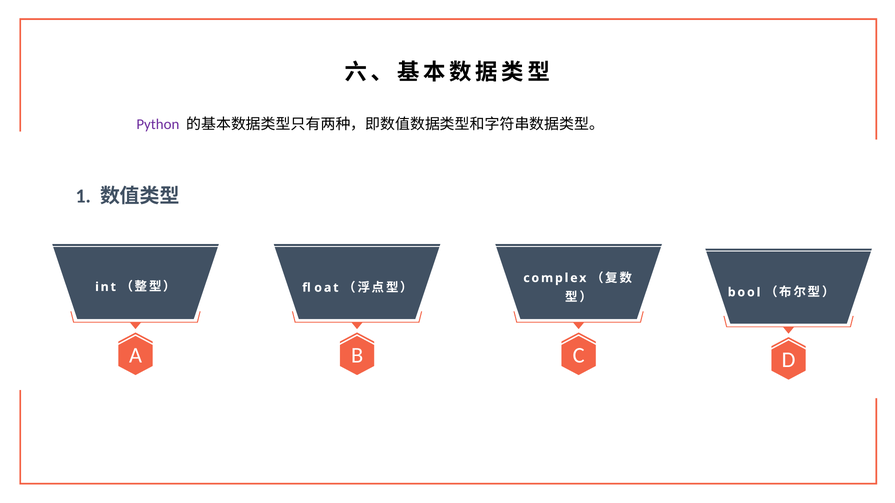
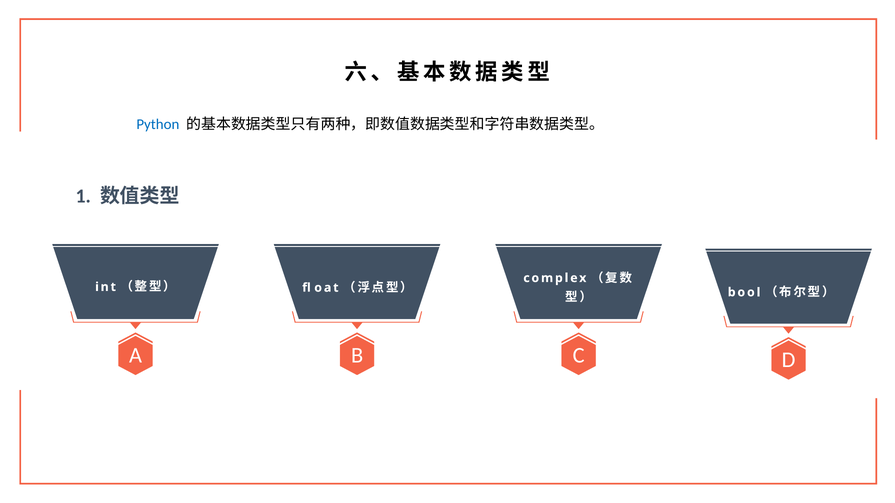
Python colour: purple -> blue (158, 124)
